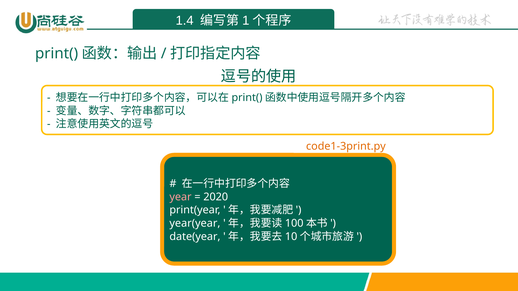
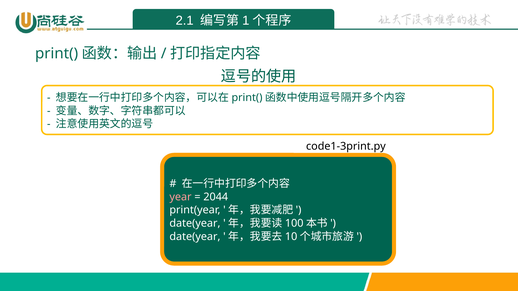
1.4: 1.4 -> 2.1 (185, 21)
code1-3print.py colour: orange -> black (346, 147)
2020: 2020 -> 2044 (216, 197)
year(year: year(year -> date(year (195, 224)
